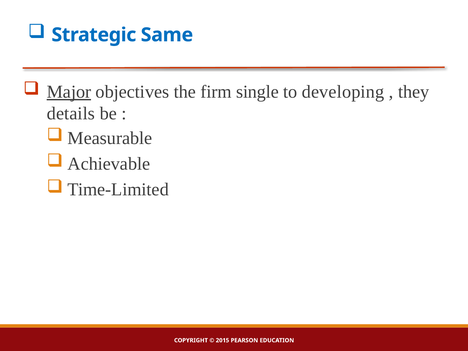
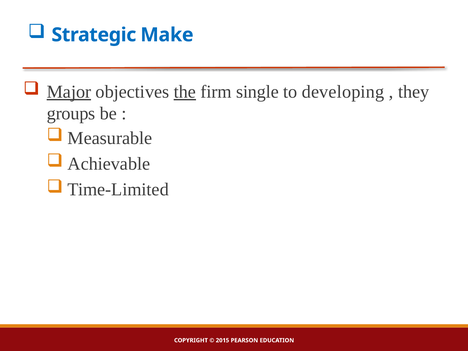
Same: Same -> Make (167, 35)
the underline: none -> present (185, 92)
details: details -> groups (71, 114)
